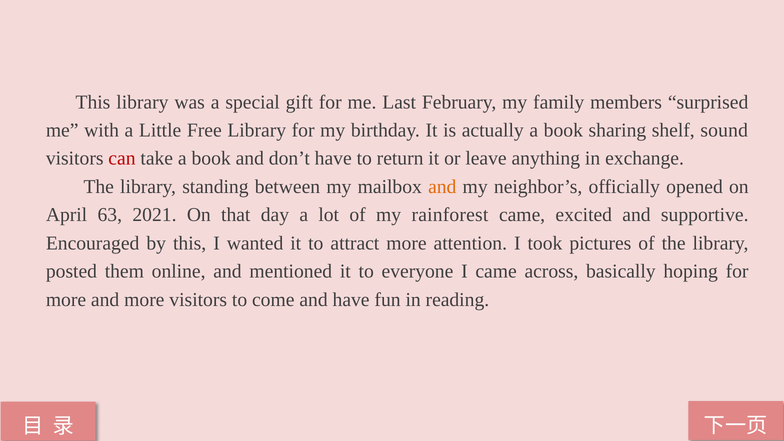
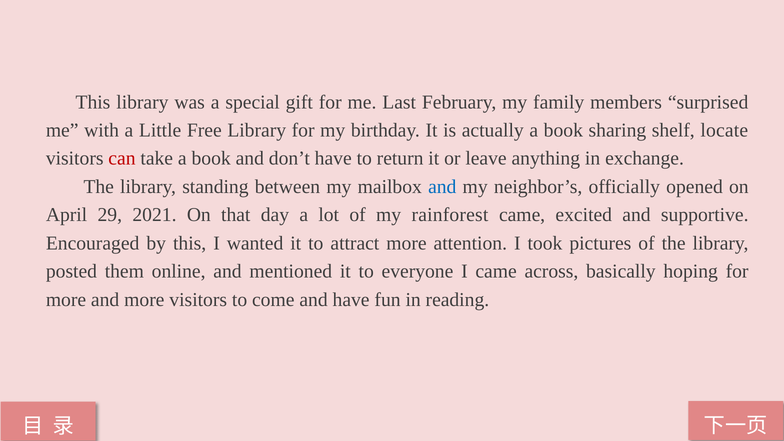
sound: sound -> locate (724, 130)
and colour: orange -> blue (442, 187)
63: 63 -> 29 (110, 215)
